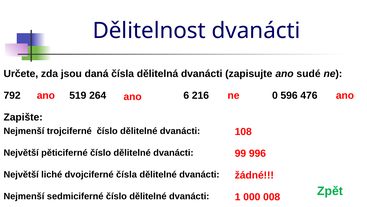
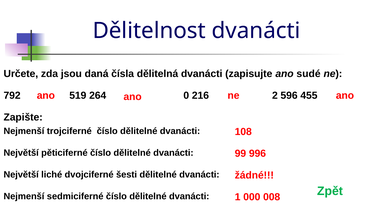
6: 6 -> 0 (186, 95)
0: 0 -> 2 (275, 95)
476: 476 -> 455 (309, 95)
dvojciferné čísla: čísla -> šesti (127, 174)
